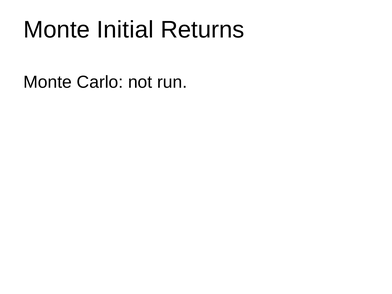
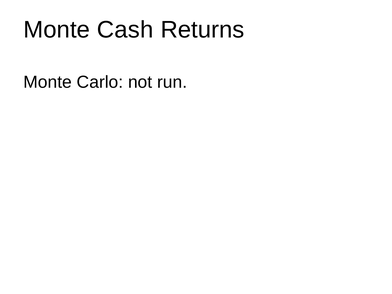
Initial: Initial -> Cash (125, 30)
